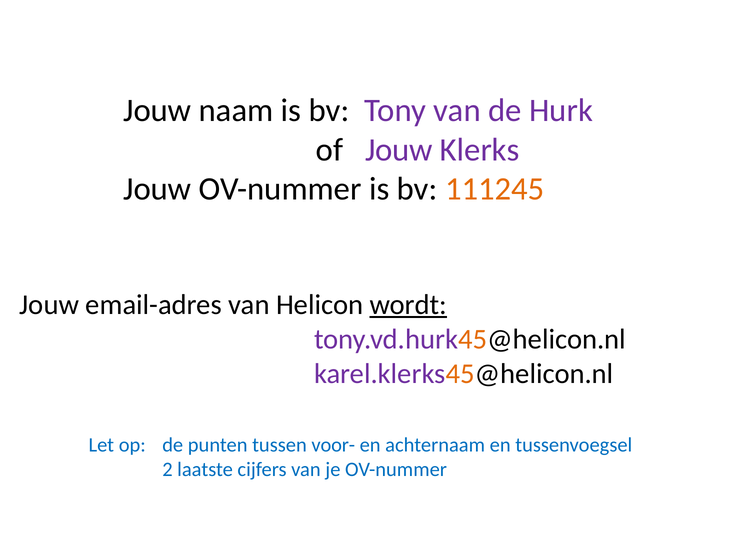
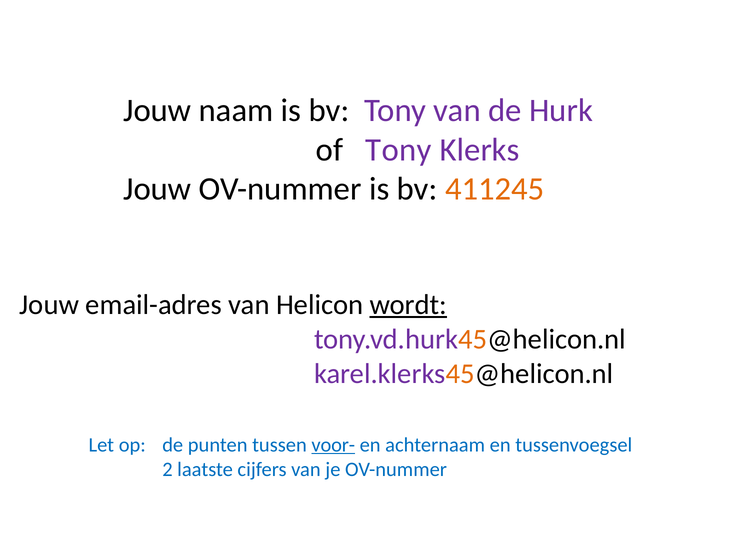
of Jouw: Jouw -> Tony (399, 150)
111245: 111245 -> 411245 (495, 189)
voor- underline: none -> present (333, 445)
